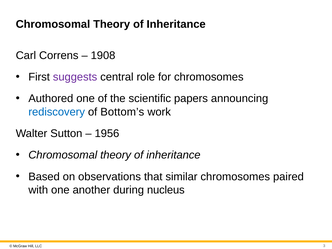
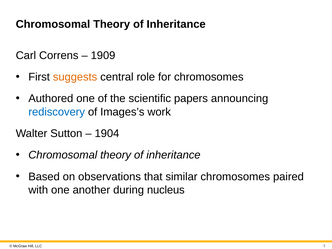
1908: 1908 -> 1909 (103, 55)
suggests colour: purple -> orange (75, 77)
Bottom’s: Bottom’s -> Images’s (122, 112)
1956: 1956 -> 1904 (107, 133)
